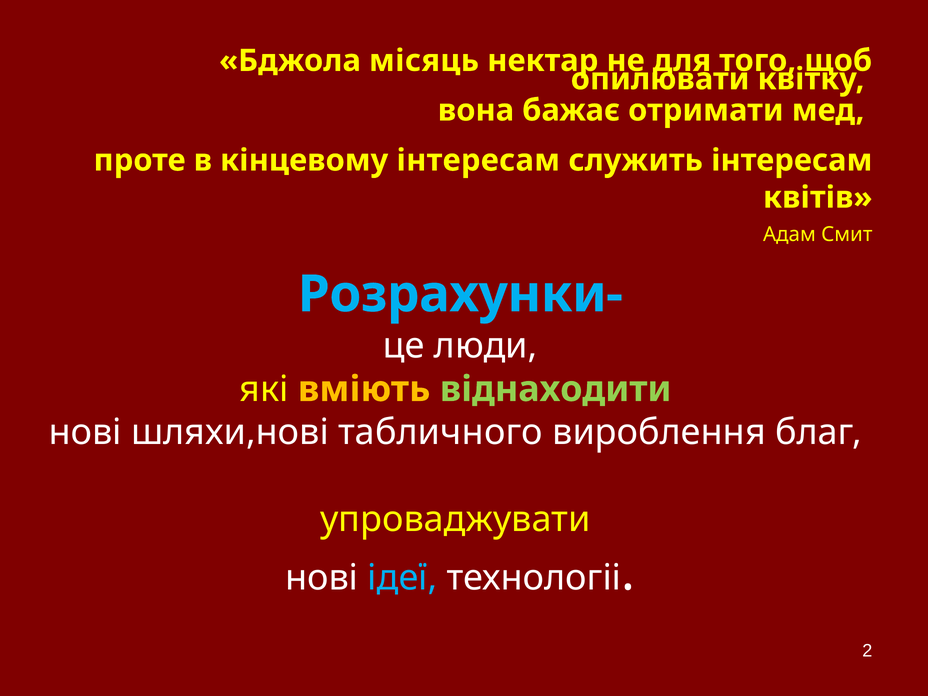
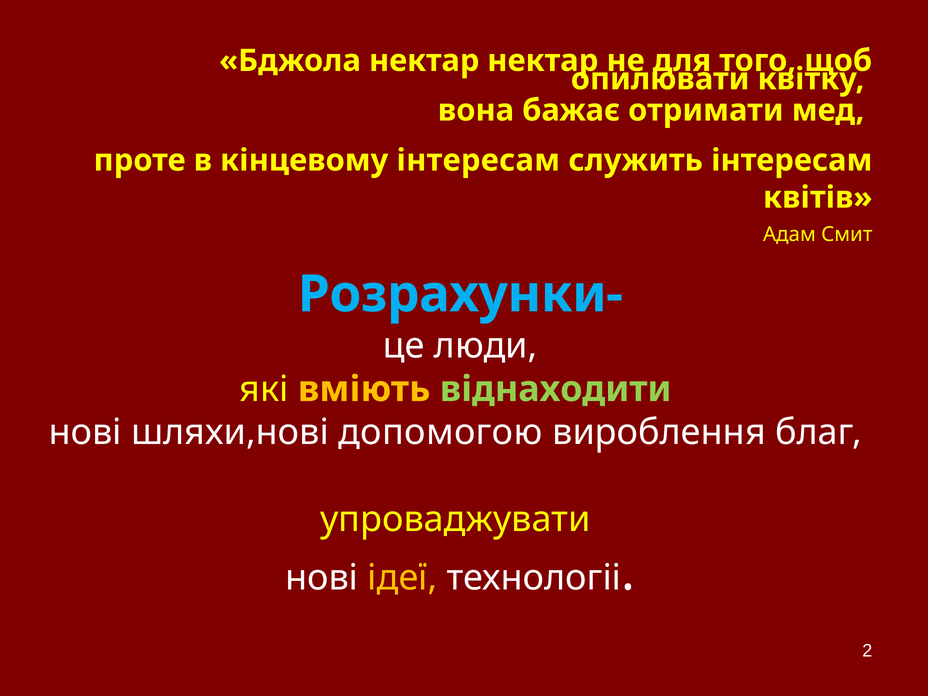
Бджола місяць: місяць -> нектар (424, 61)
табличного: табличного -> допомогою (440, 432)
ідеї colour: light blue -> yellow (402, 578)
